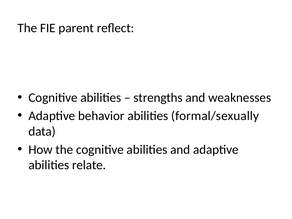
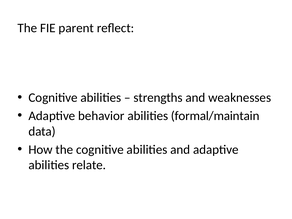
formal/sexually: formal/sexually -> formal/maintain (215, 116)
